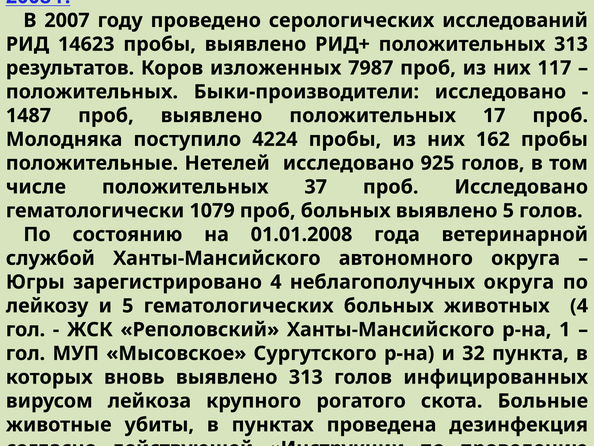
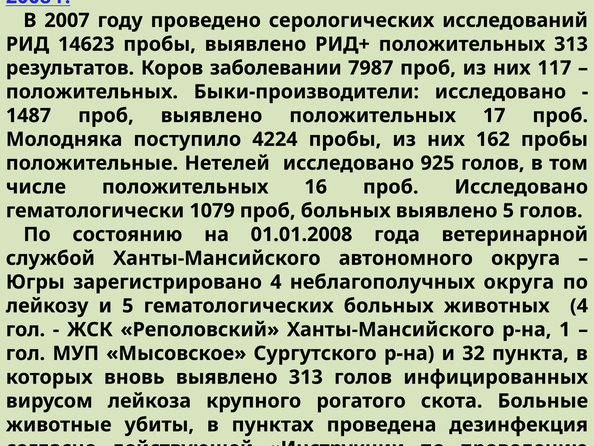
изложенных: изложенных -> заболевании (276, 68)
37: 37 -> 16 (316, 187)
